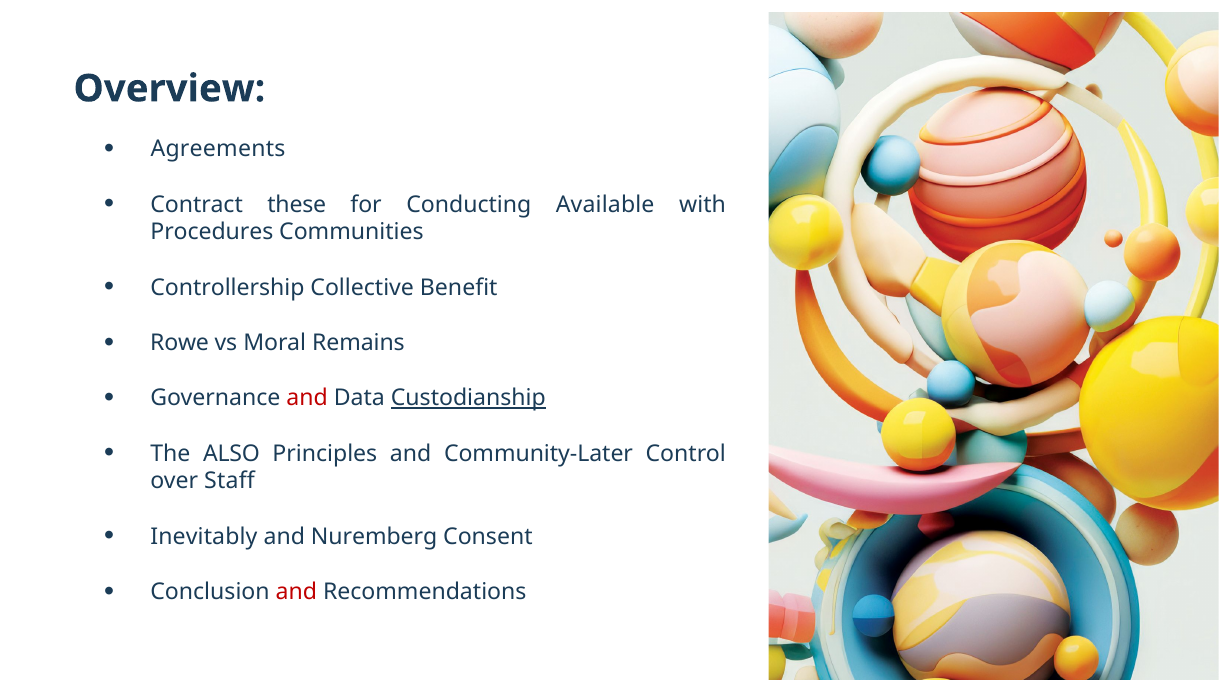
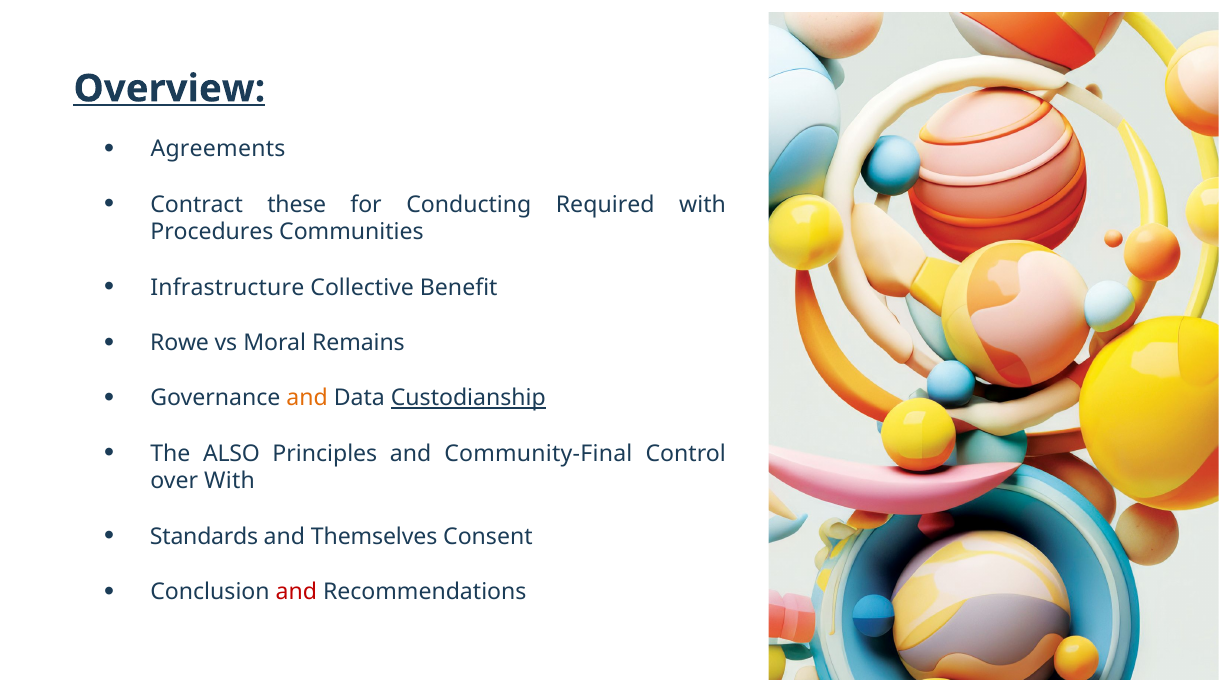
Overview underline: none -> present (169, 89)
Available: Available -> Required (605, 205)
Controllership: Controllership -> Infrastructure (227, 288)
and colour: red -> orange (307, 398)
Community-Later: Community-Later -> Community-Final (538, 454)
over Staff: Staff -> With (230, 482)
Inevitably: Inevitably -> Standards (204, 537)
Nuremberg: Nuremberg -> Themselves (374, 537)
